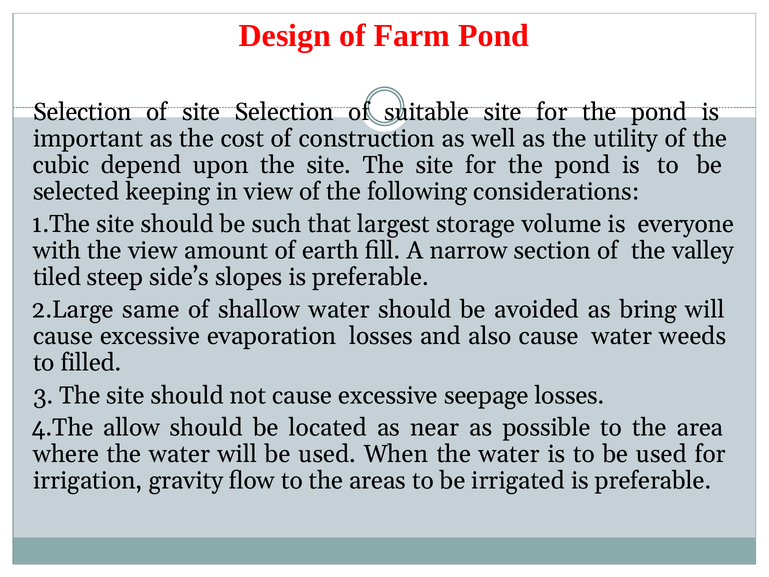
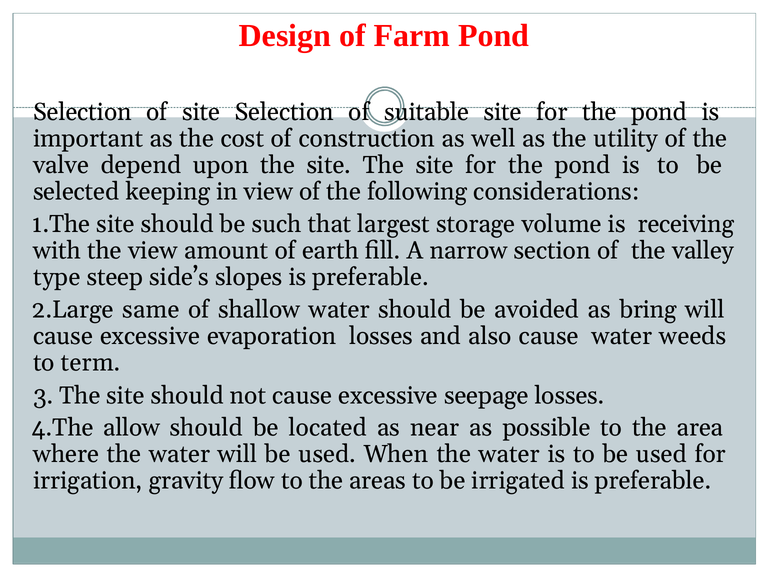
cubic: cubic -> valve (61, 165)
everyone: everyone -> receiving (686, 224)
tiled: tiled -> type (57, 277)
filled: filled -> term (91, 363)
